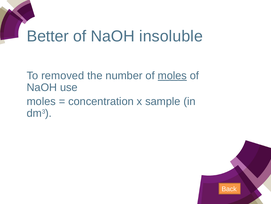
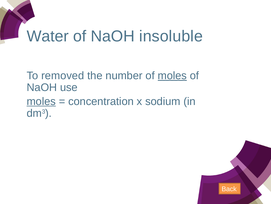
Better: Better -> Water (48, 36)
moles underline: none -> present (41, 101)
sample: sample -> sodium (163, 101)
